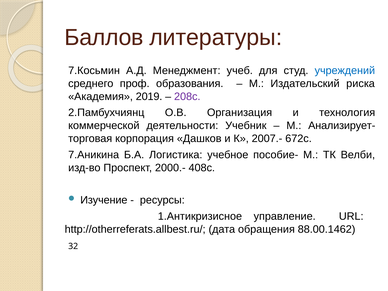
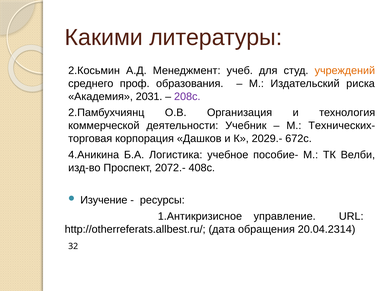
Баллов: Баллов -> Какими (104, 38)
7.Косьмин: 7.Косьмин -> 2.Косьмин (94, 71)
учреждений colour: blue -> orange (345, 71)
2019: 2019 -> 2031 (149, 96)
Анализирует-: Анализирует- -> Технических- (342, 126)
2007.-: 2007.- -> 2029.- (267, 139)
7.Аникина: 7.Аникина -> 4.Аникина (94, 155)
2000.-: 2000.- -> 2072.- (170, 168)
88.00.1462: 88.00.1462 -> 20.04.2314 (327, 229)
